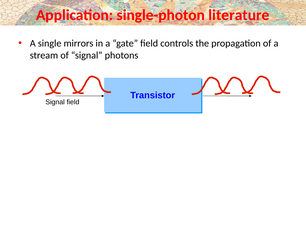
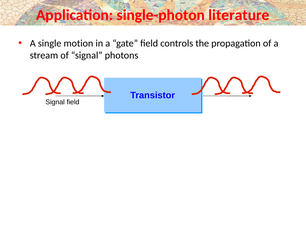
mirrors: mirrors -> motion (78, 44)
